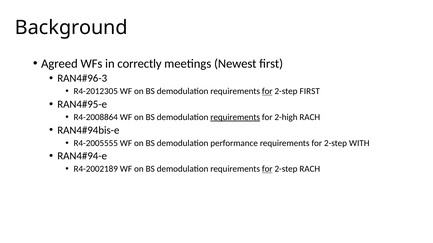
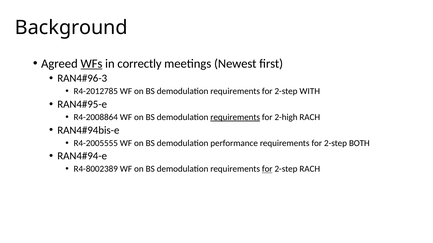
WFs underline: none -> present (91, 64)
R4-2012305: R4-2012305 -> R4-2012785 (96, 92)
for underline: present -> none (267, 92)
2-step FIRST: FIRST -> WITH (310, 92)
WITH: WITH -> BOTH (359, 143)
R4-2002189: R4-2002189 -> R4-8002389 (96, 169)
